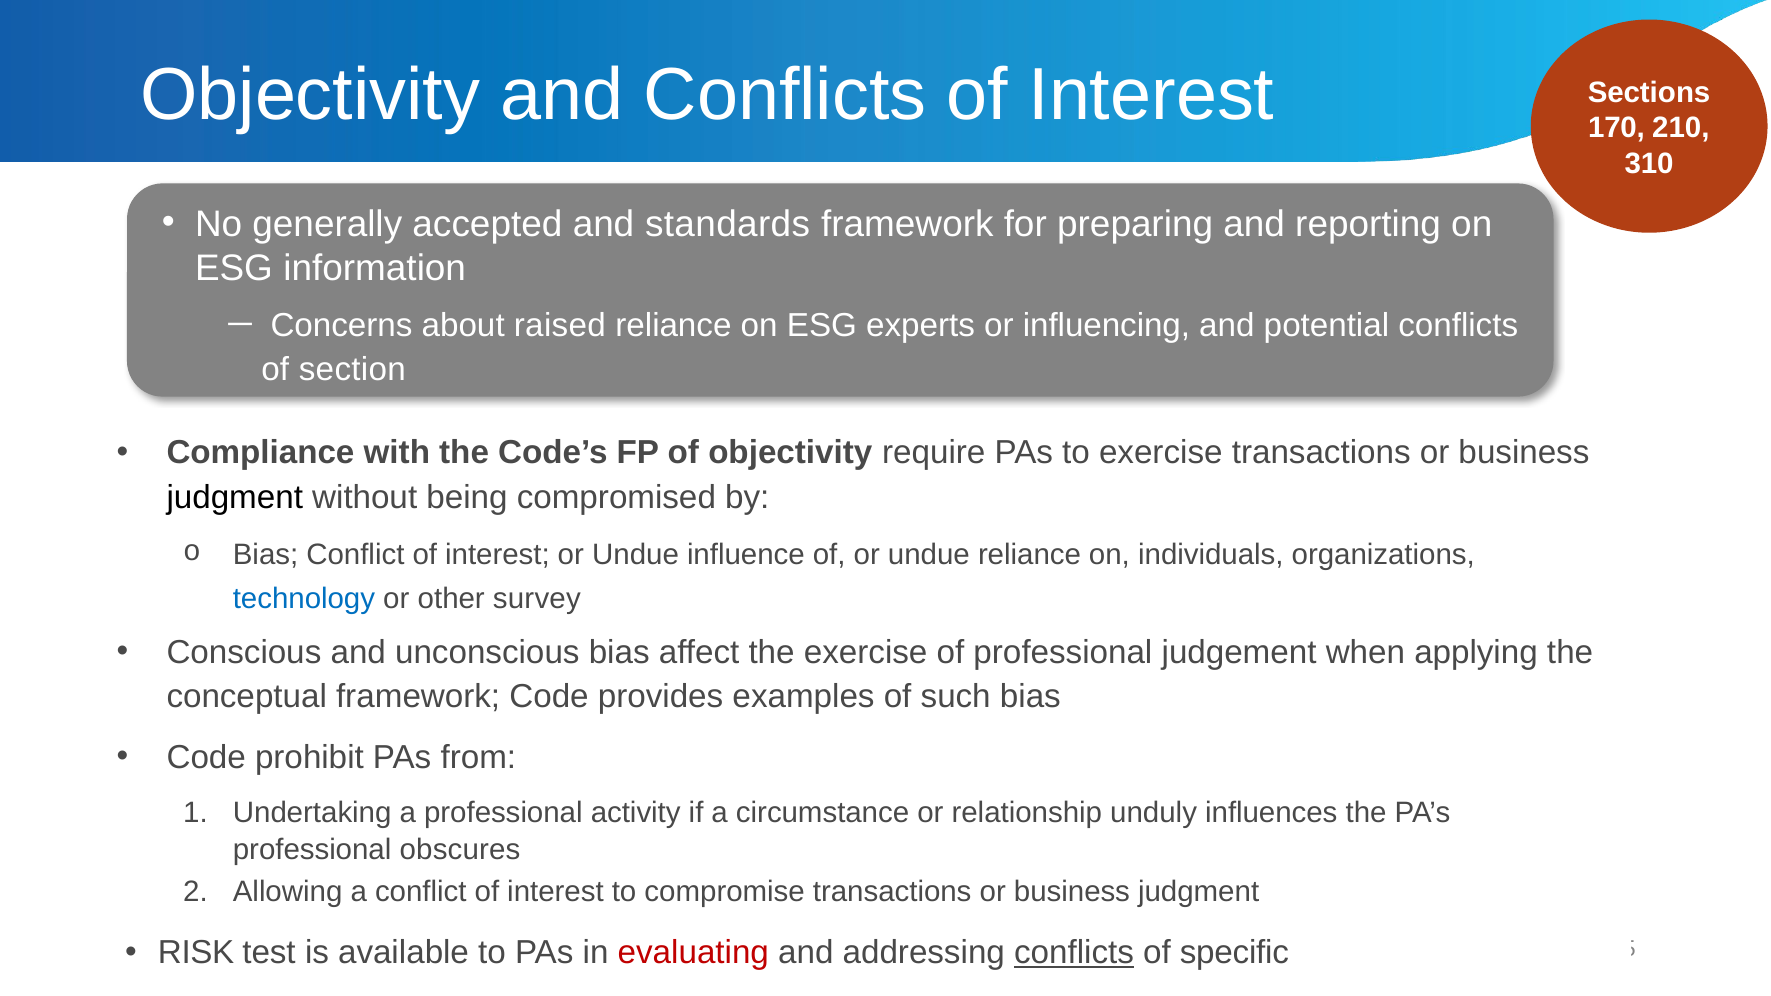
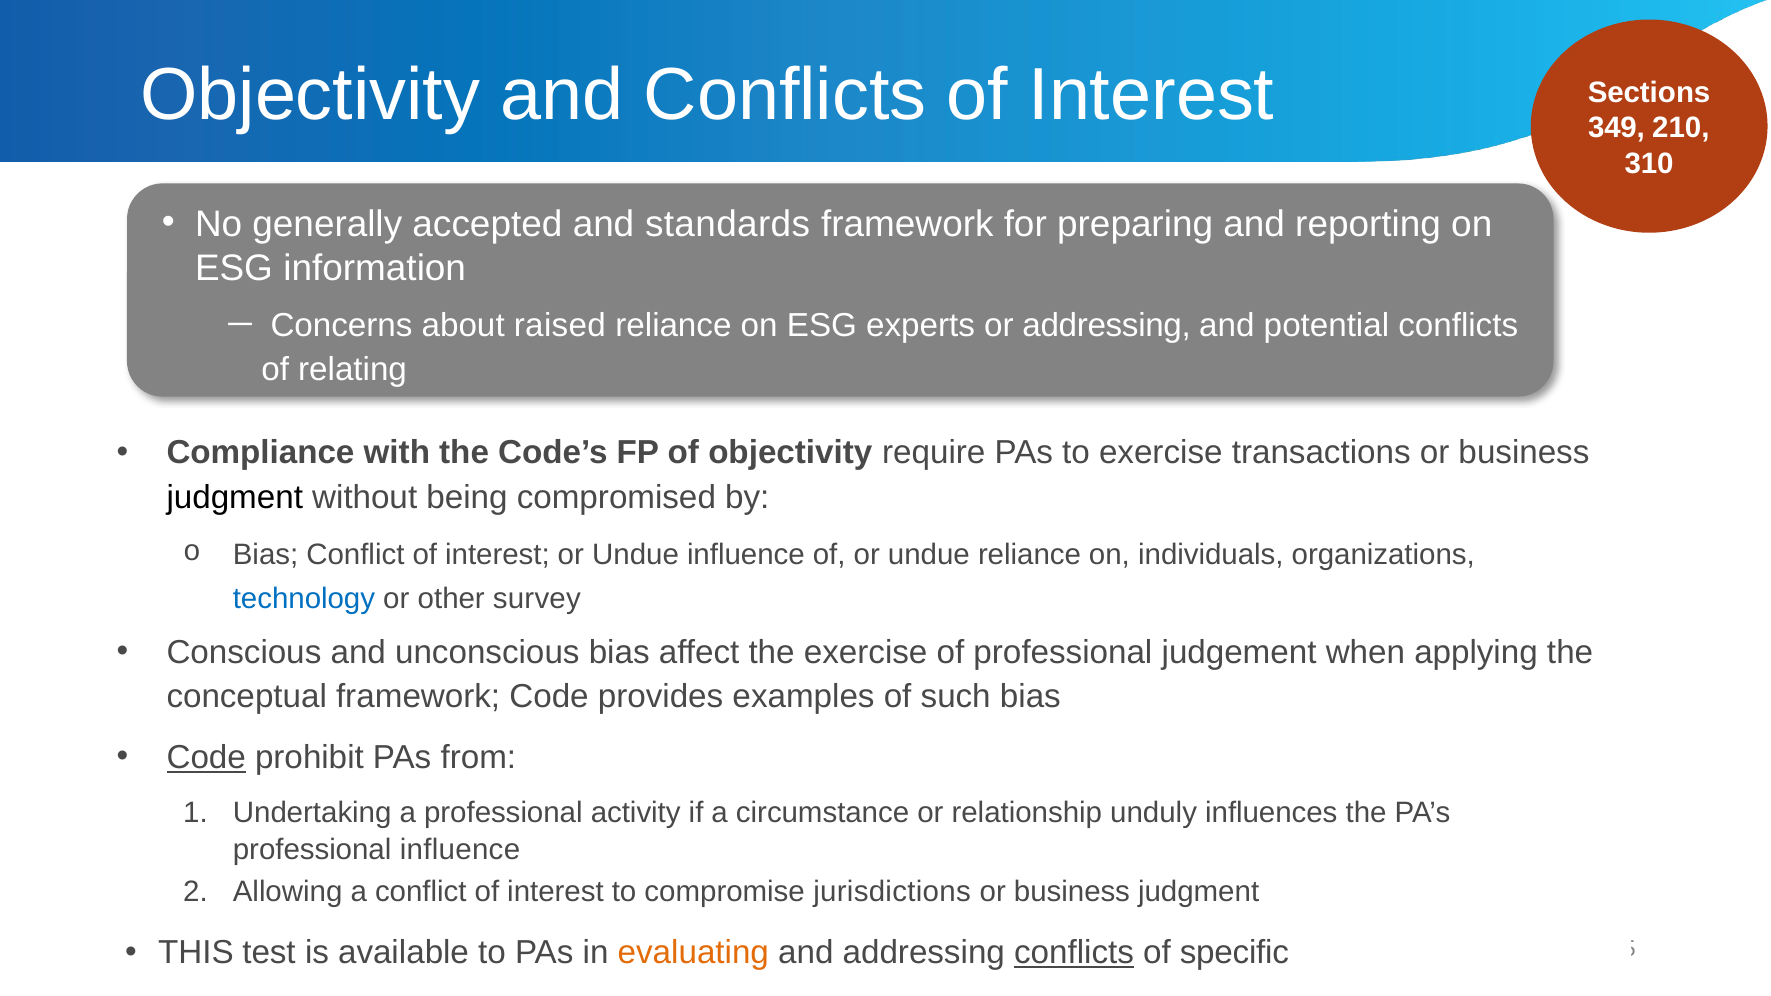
170: 170 -> 349 (1616, 128)
or influencing: influencing -> addressing (1107, 326)
section: section -> relating (353, 370)
Code underline: none -> present (206, 757)
professional obscures: obscures -> influence (460, 850)
compromise transactions: transactions -> jurisdictions (892, 892)
RISK: RISK -> THIS (196, 953)
evaluating colour: red -> orange (693, 953)
